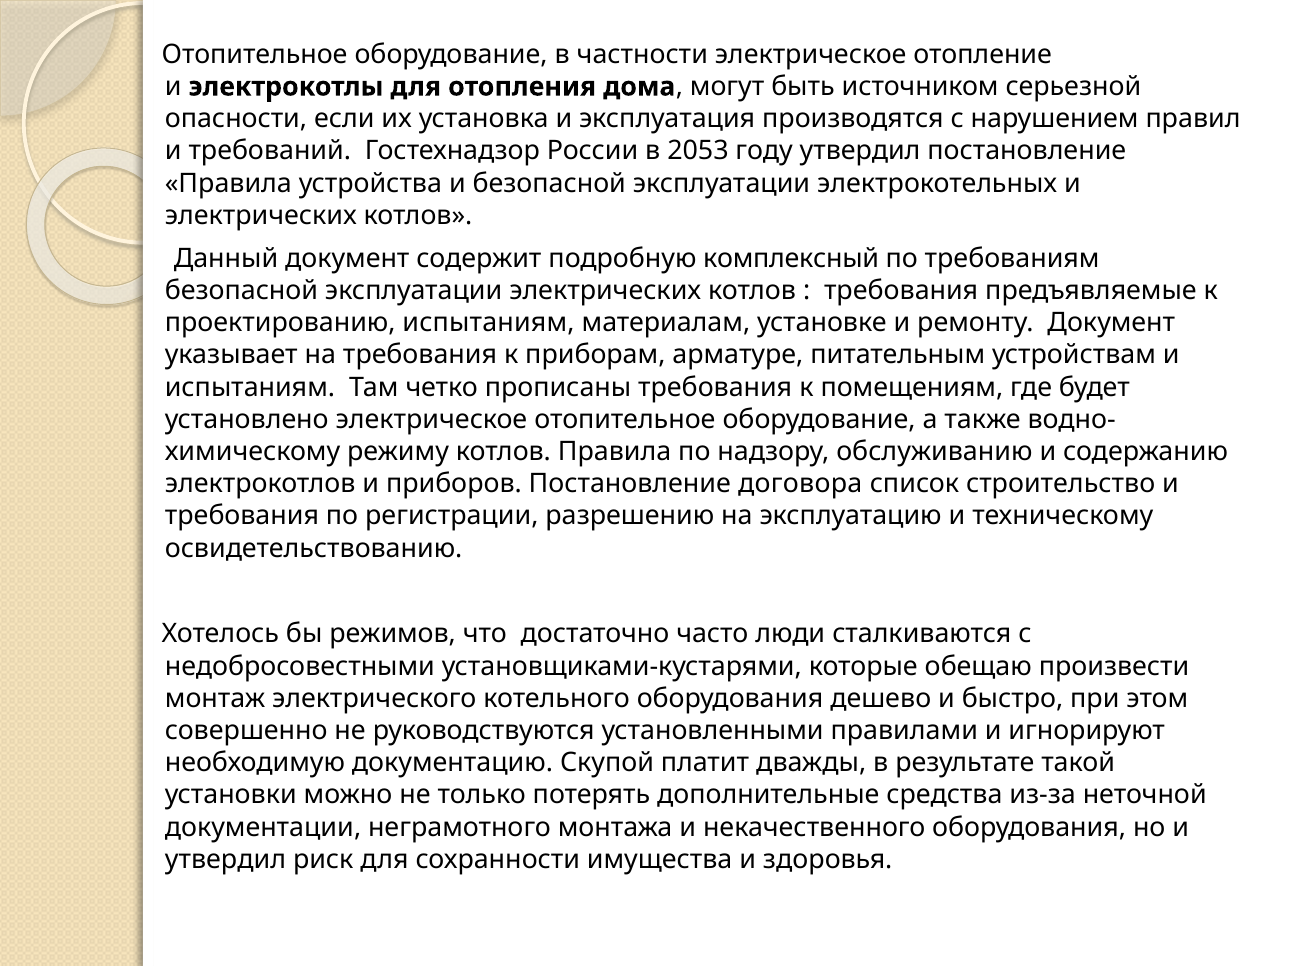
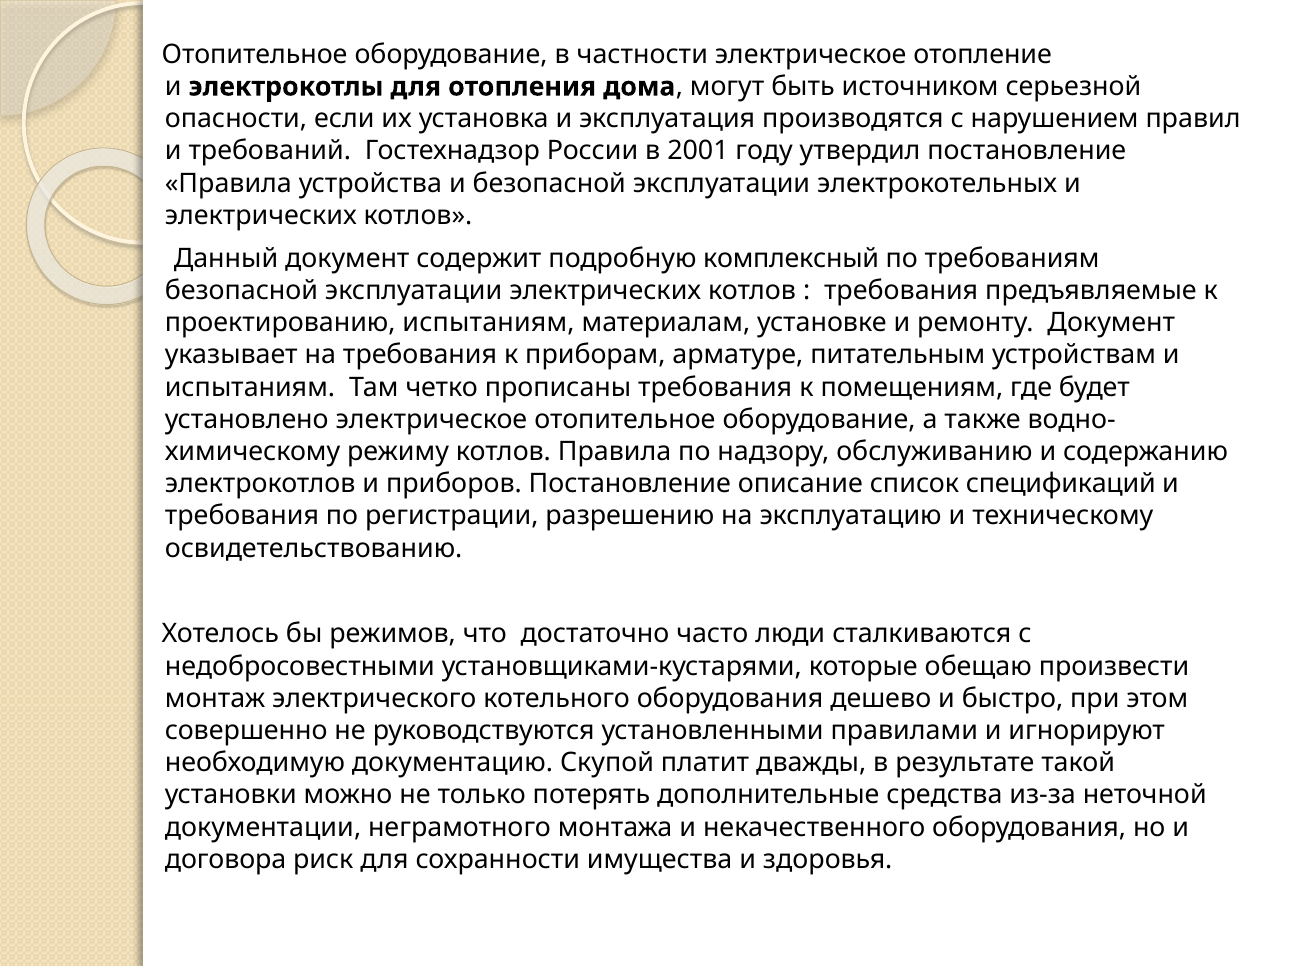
2053: 2053 -> 2001 (698, 151)
договора: договора -> описание (800, 484)
строительство: строительство -> спецификаций (1061, 484)
утвердил: утвердил -> договора (226, 860)
